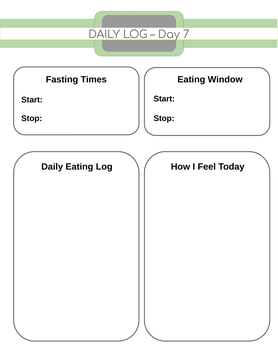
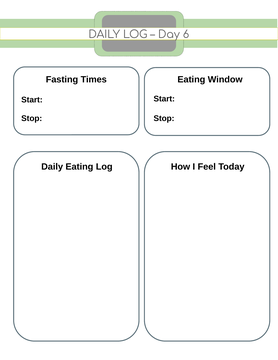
7: 7 -> 6 (186, 34)
